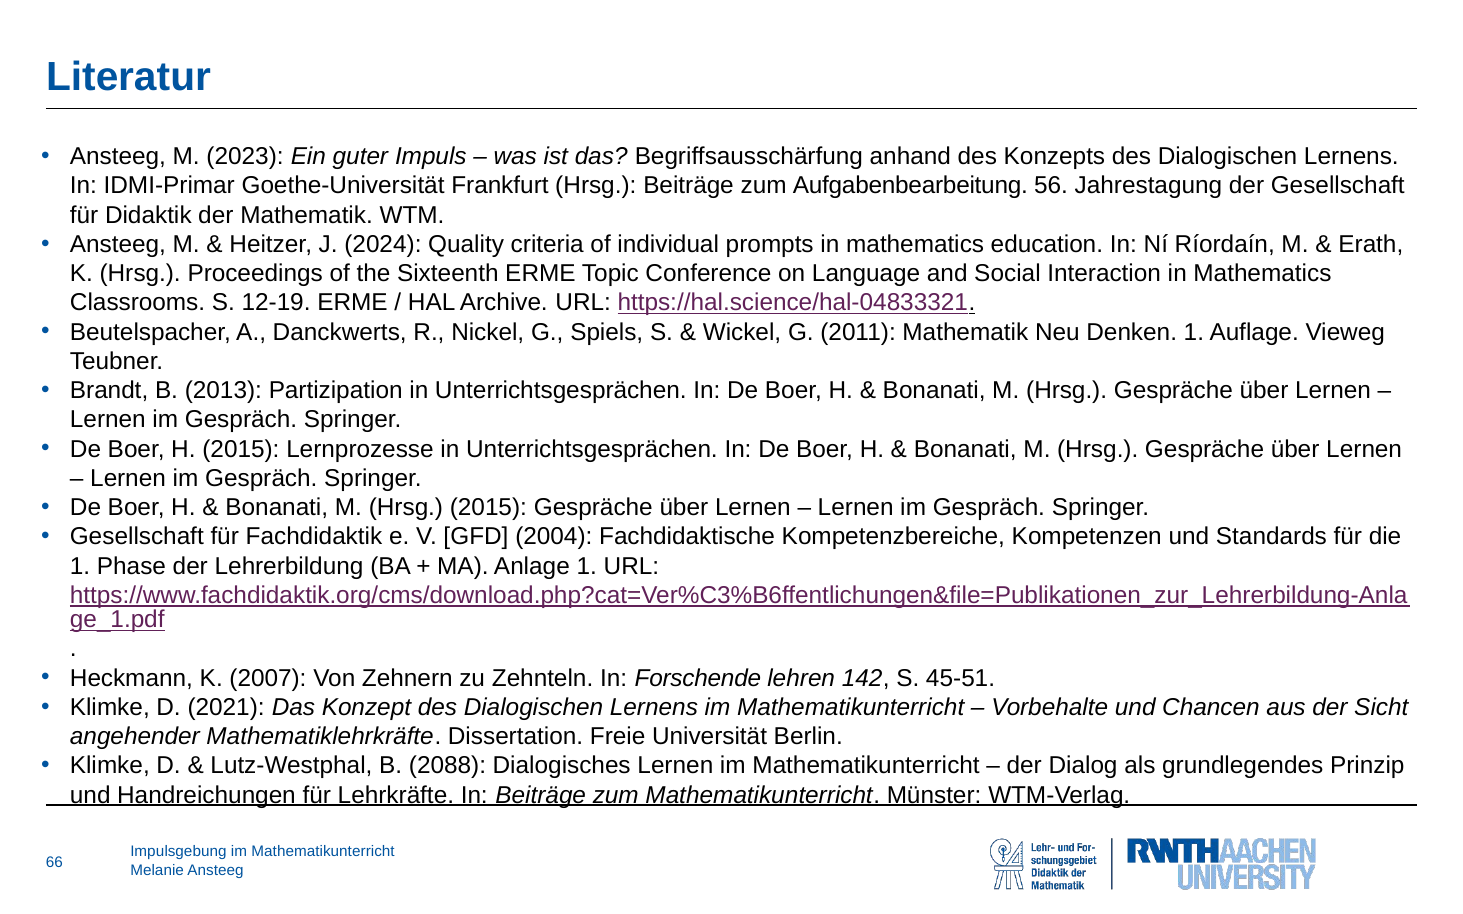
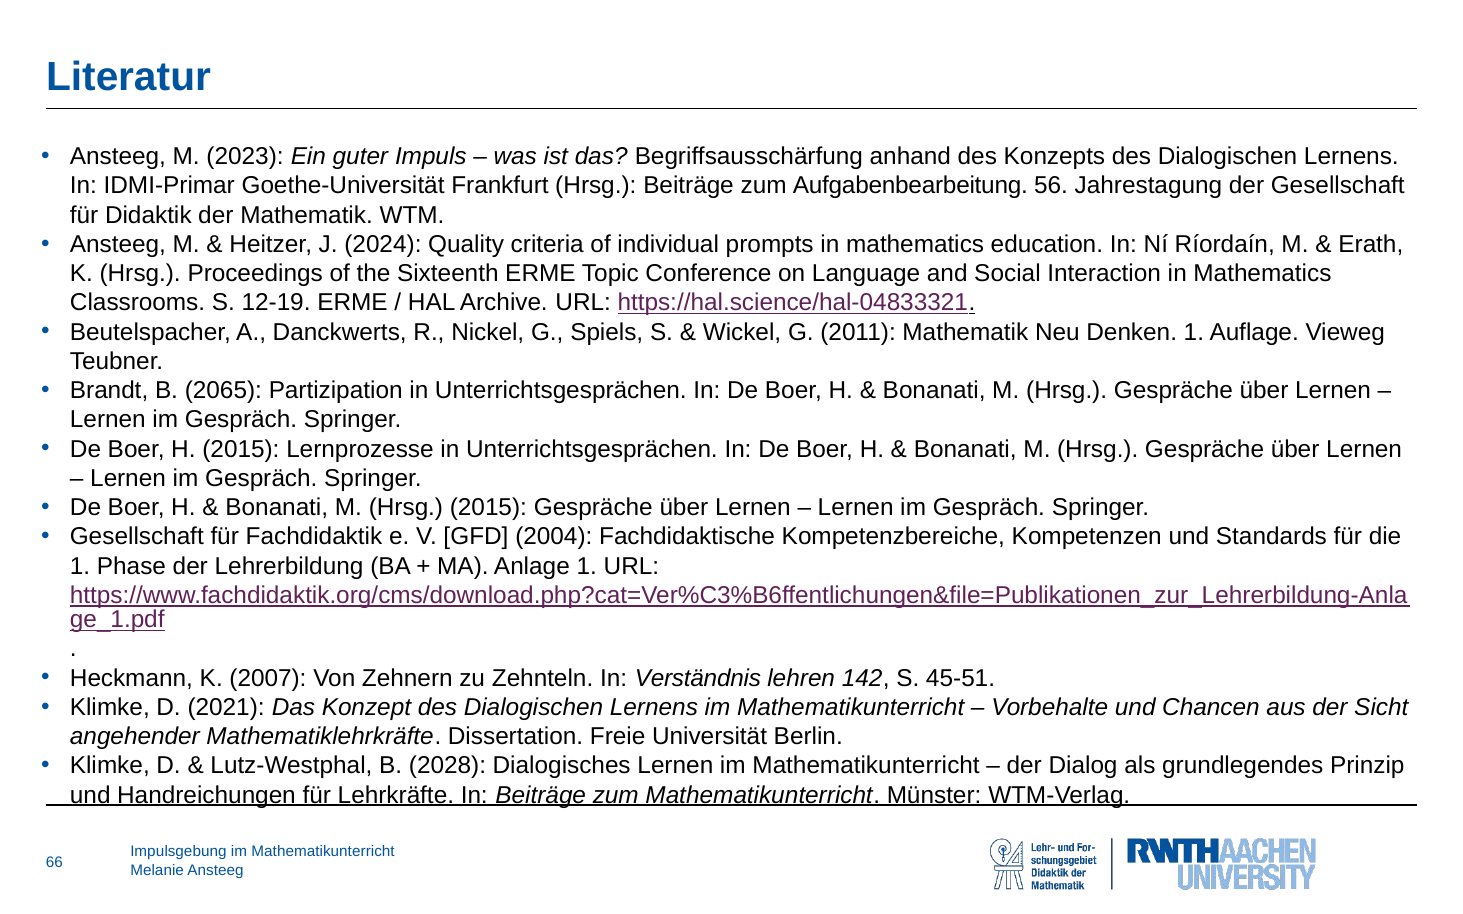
2013: 2013 -> 2065 (223, 391)
Forschende: Forschende -> Verständnis (698, 678)
2088: 2088 -> 2028 (447, 766)
